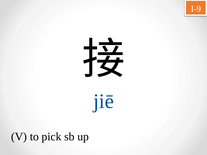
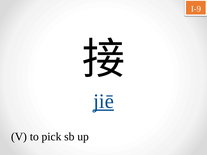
jiē underline: none -> present (104, 101)
